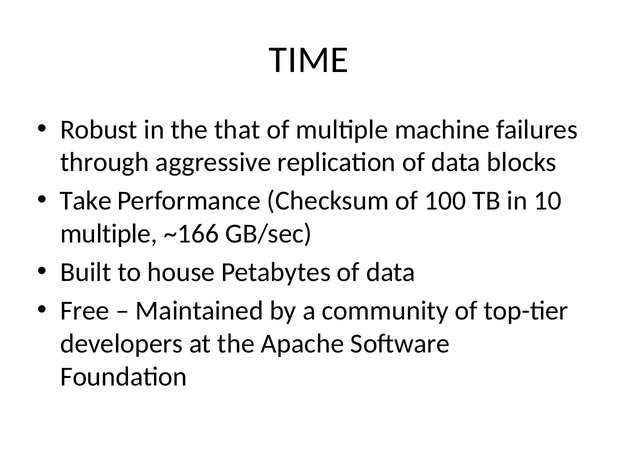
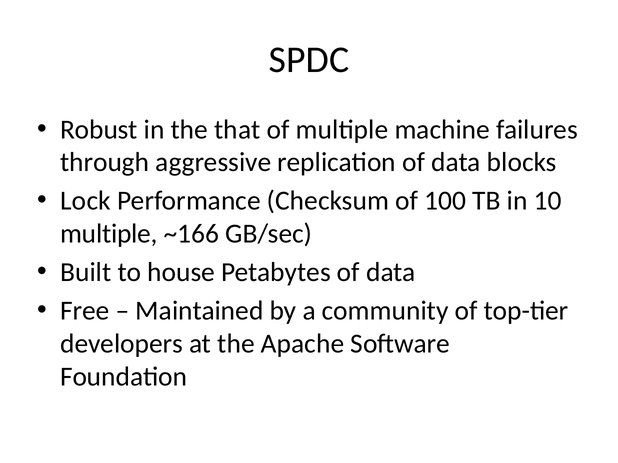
TIME: TIME -> SPDC (309, 60)
Take: Take -> Lock (86, 201)
